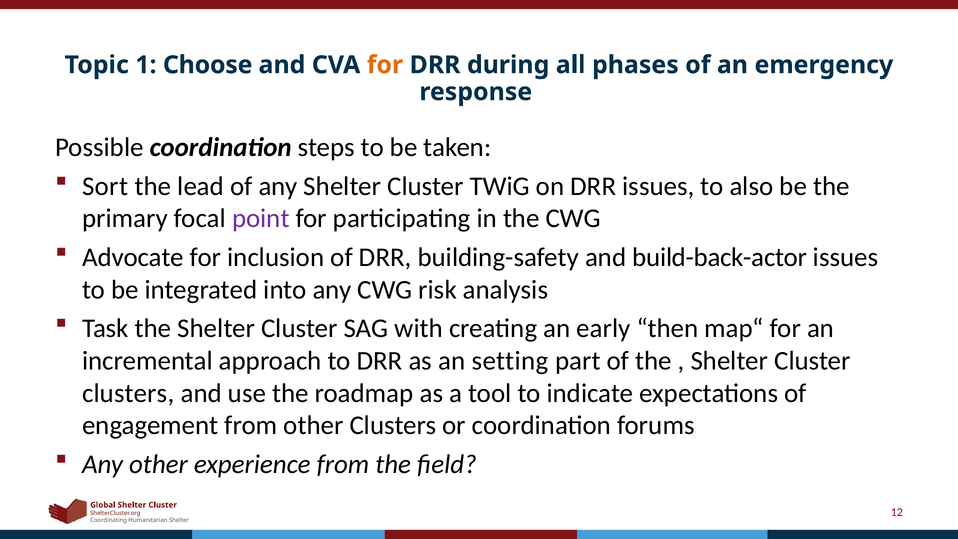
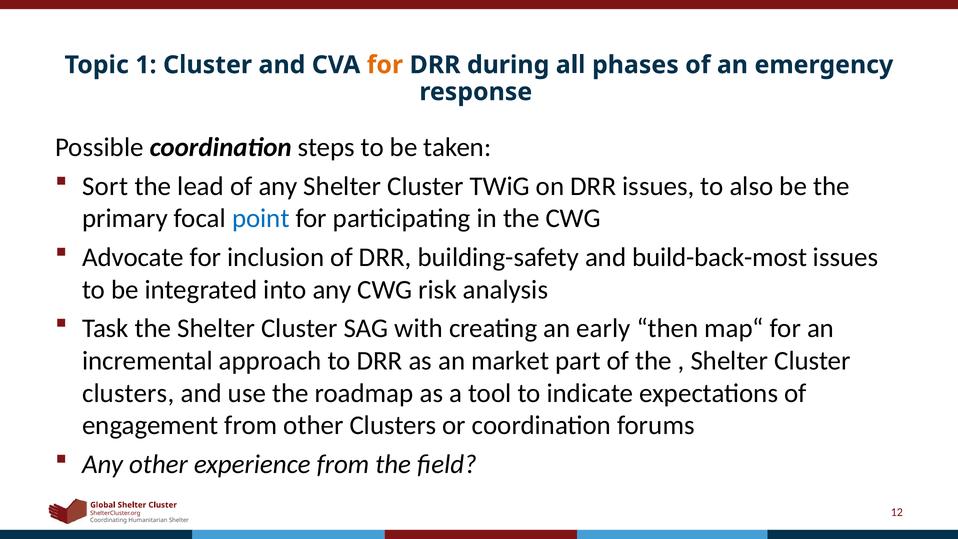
1 Choose: Choose -> Cluster (208, 65)
point colour: purple -> blue (261, 219)
build-back-actor: build-back-actor -> build-back-most (720, 257)
setting: setting -> market (510, 361)
